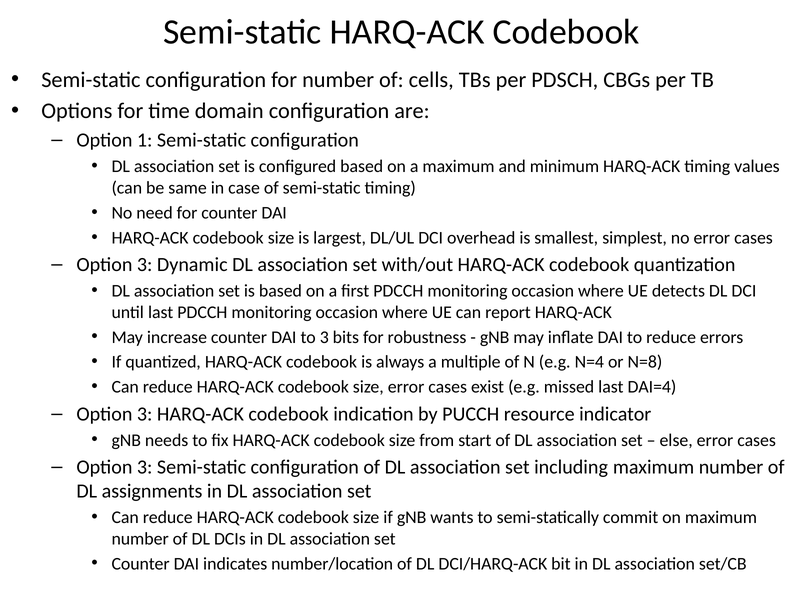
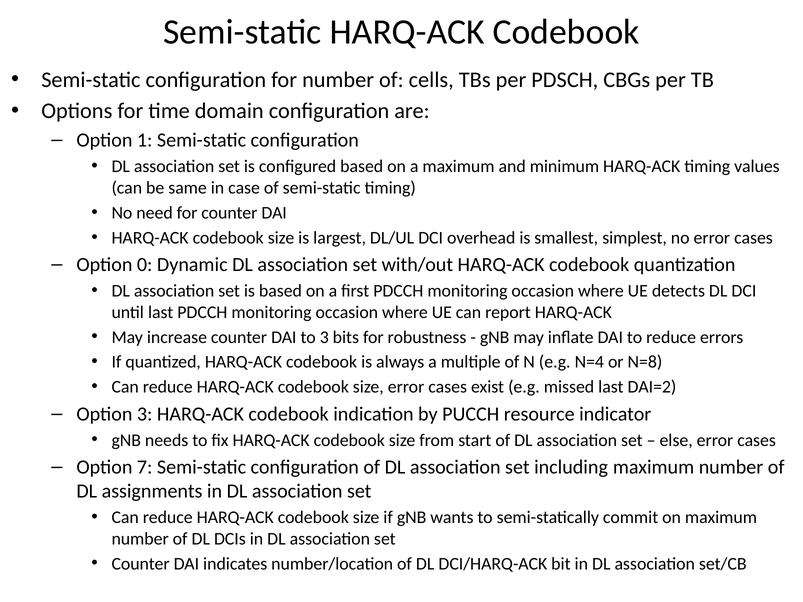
3: 3 -> 0 (145, 265)
DAI=4: DAI=4 -> DAI=2 (652, 387)
3: 3 -> 7 (145, 467)
